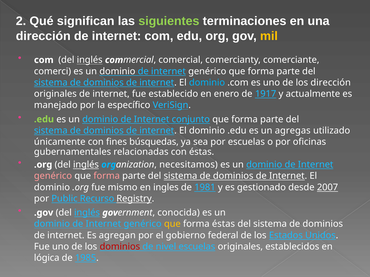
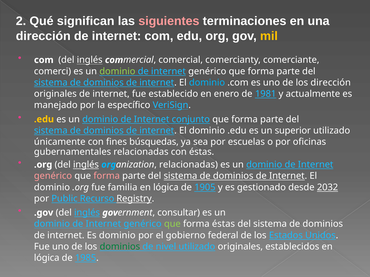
siguientes colour: light green -> pink (169, 21)
dominio colour: white -> light green (117, 71)
1917: 1917 -> 1981 (266, 94)
.edu colour: light green -> yellow (44, 119)
agregas: agregas -> superior (293, 131)
necesitamos: necesitamos -> relacionadas (189, 165)
mismo: mismo -> familia (123, 188)
ingles: ingles -> lógica (166, 188)
1981: 1981 -> 1905 (205, 188)
2007: 2007 -> 2032 (328, 188)
conocida: conocida -> consultar (179, 213)
que colour: yellow -> light green (172, 224)
Es agregan: agregan -> dominio (117, 236)
dominios colour: red -> green (120, 247)
nivel escuelas: escuelas -> utilizado (197, 247)
